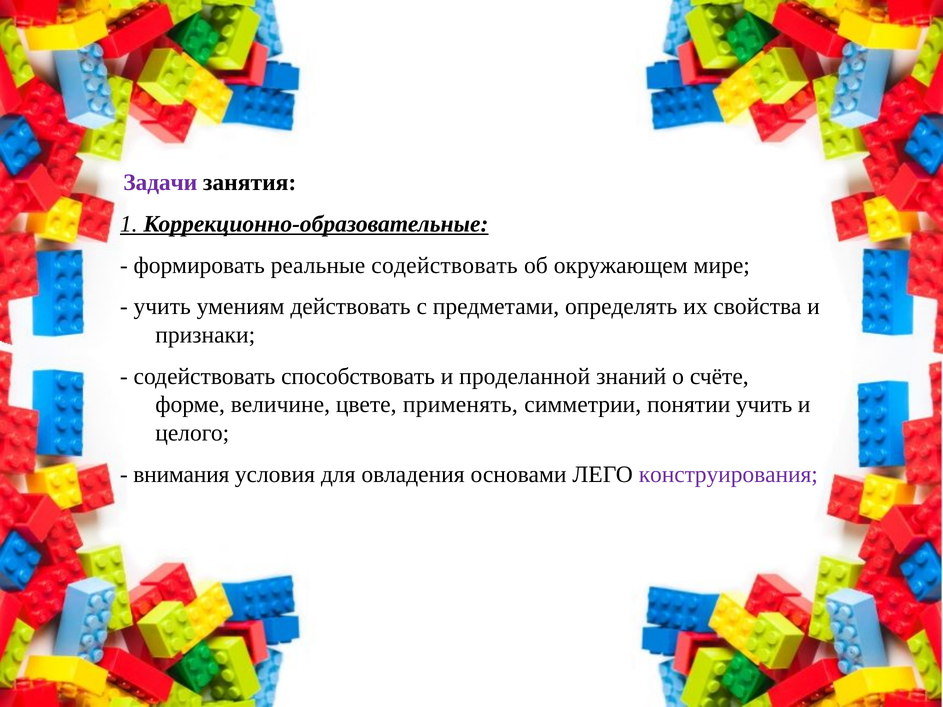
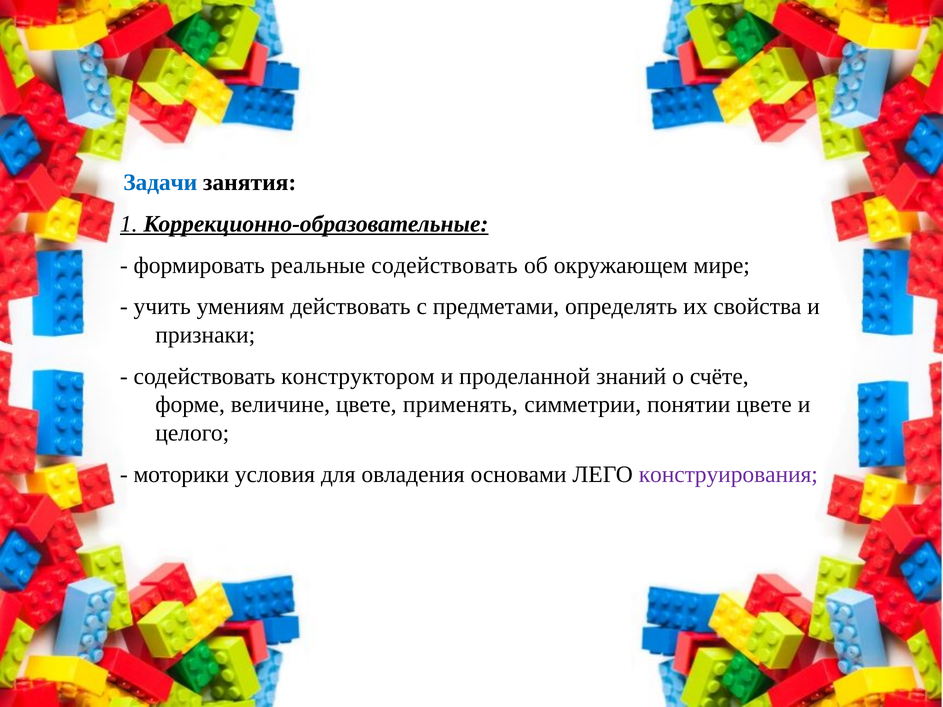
Задачи colour: purple -> blue (160, 183)
способствовать: способствовать -> конструктором (358, 376)
понятии учить: учить -> цвете (764, 405)
внимания: внимания -> моторики (181, 474)
